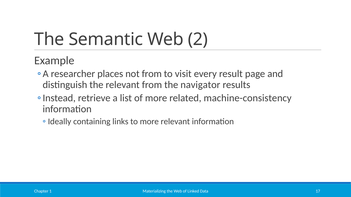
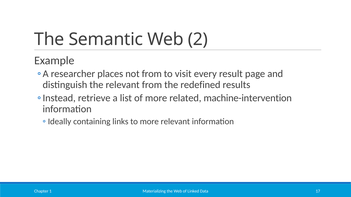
navigator: navigator -> redefined (200, 85)
machine-consistency: machine-consistency -> machine-intervention (248, 98)
